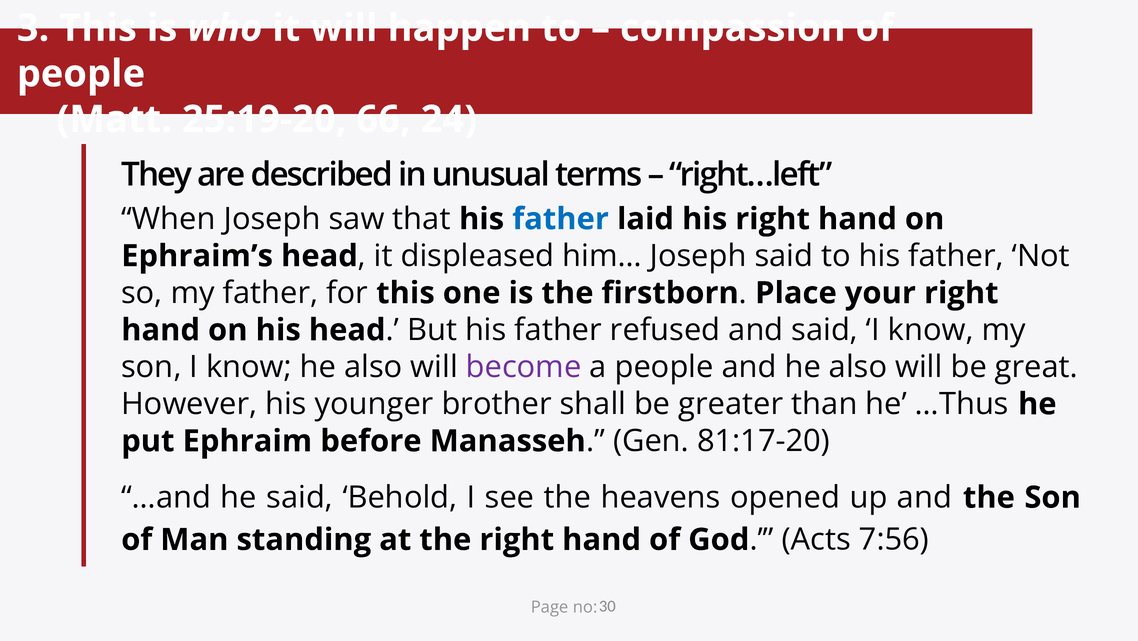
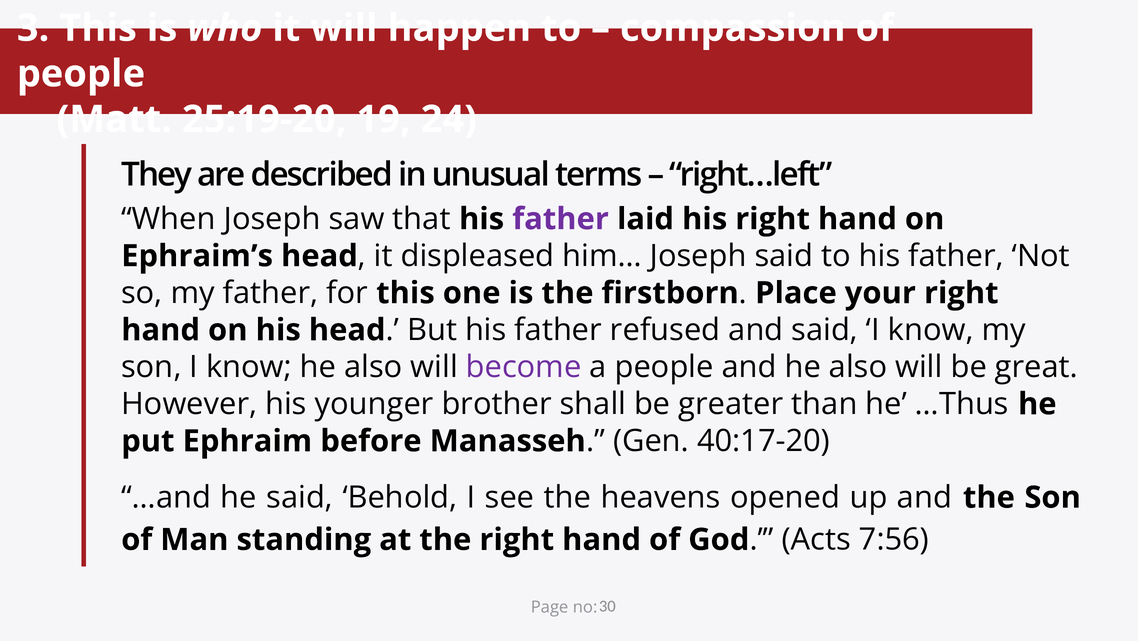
66: 66 -> 19 (384, 120)
father colour: blue -> purple (561, 219)
81:17-20: 81:17-20 -> 40:17-20 (763, 442)
